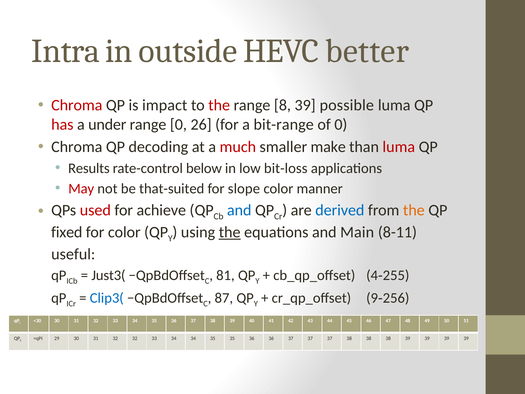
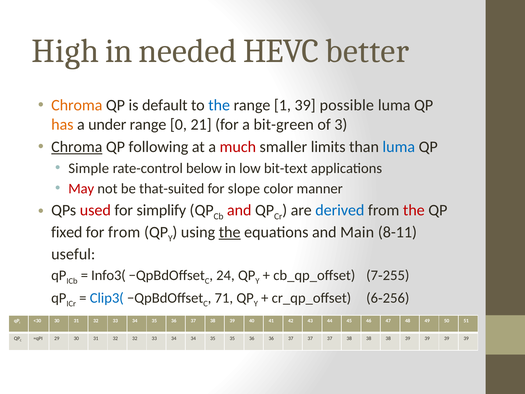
Intra: Intra -> High (65, 51)
outside: outside -> needed (188, 51)
Chroma colour: red -> orange (77, 105)
impact: impact -> default (165, 105)
the colour: red -> blue (219, 105)
8: 8 -> 1 (282, 105)
has colour: red -> orange (62, 124)
26: 26 -> 21 (201, 124)
bit-range: bit-range -> bit-green (284, 124)
of 0: 0 -> 3 (341, 124)
Chroma underline: none -> present (77, 147)
decoding: decoding -> following (158, 147)
make: make -> limits (328, 147)
luma colour: red -> blue (399, 147)
Results: Results -> Simple (89, 168)
bit-loss: bit-loss -> bit-text (286, 168)
achieve: achieve -> simplify (161, 210)
and colour: blue -> red (239, 210)
the colour: orange -> red (414, 210)
for color: color -> from (124, 232)
Just3(: Just3( -> Info3( (108, 275)
81: 81 -> 24 (225, 275)
4: 4 -> 7 (372, 275)
87: 87 -> 71 (224, 298)
9: 9 -> 6 (372, 298)
